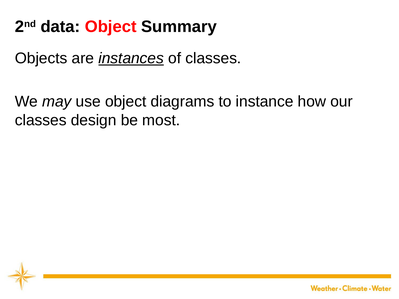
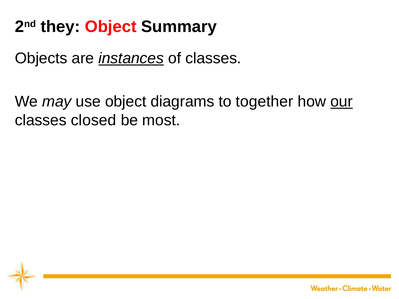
data: data -> they (60, 27)
instance: instance -> together (265, 102)
our underline: none -> present (342, 102)
design: design -> closed (94, 120)
